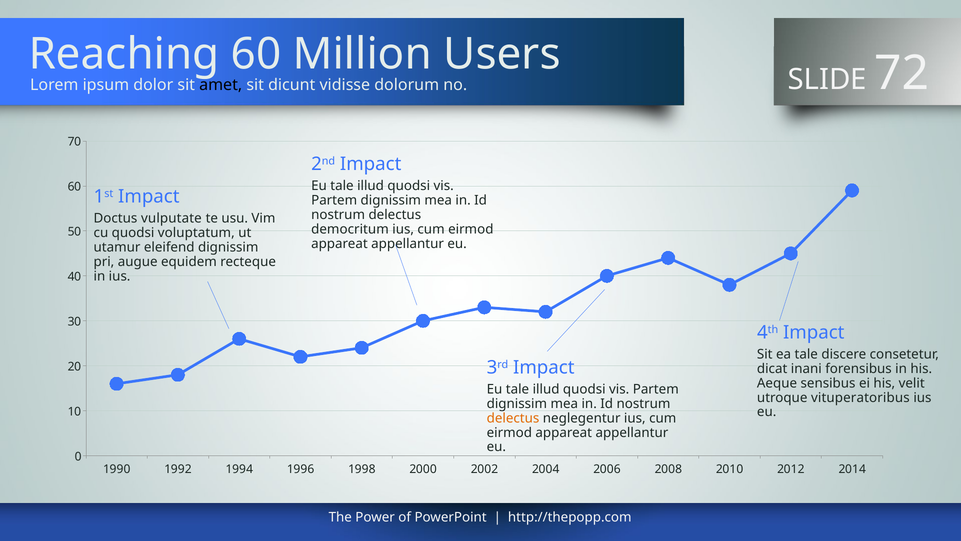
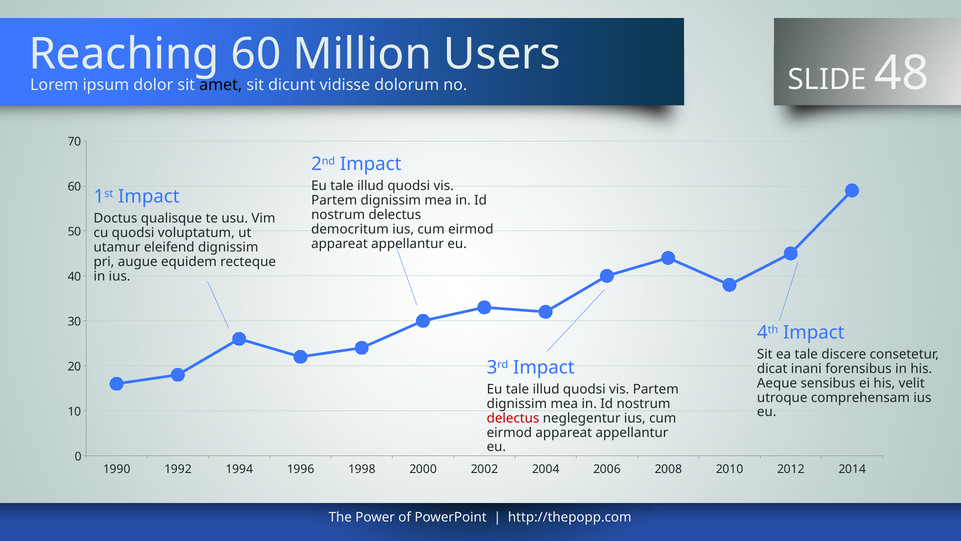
72: 72 -> 48 (902, 73)
vulputate: vulputate -> qualisque (171, 218)
vituperatoribus: vituperatoribus -> comprehensam (860, 397)
delectus colour: orange -> red (513, 418)
